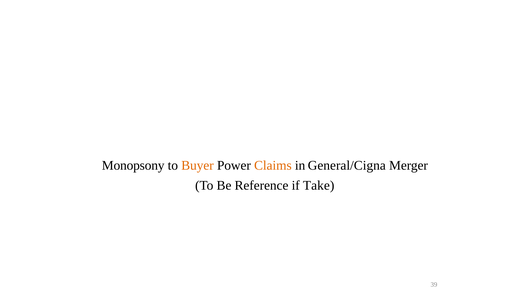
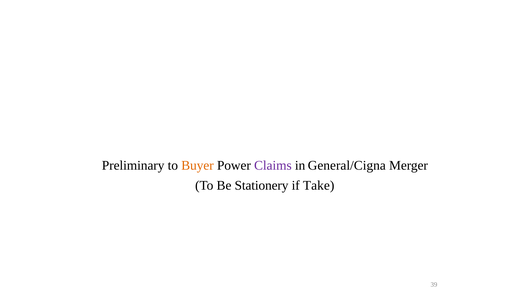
Monopsony: Monopsony -> Preliminary (133, 166)
Claims colour: orange -> purple (273, 166)
Reference: Reference -> Stationery (262, 185)
